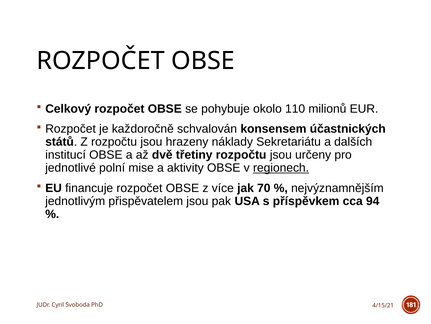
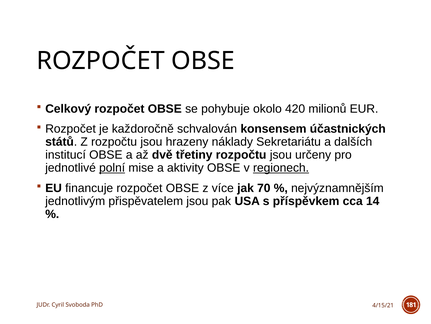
110: 110 -> 420 (295, 109)
polní underline: none -> present (112, 168)
94: 94 -> 14 (373, 201)
